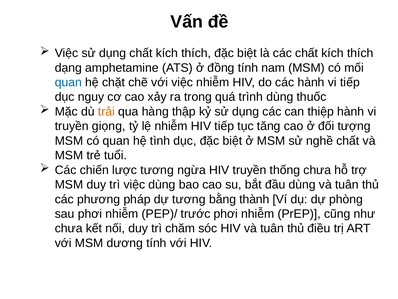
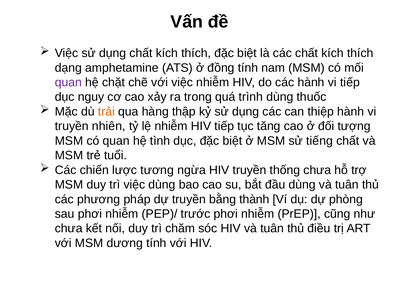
quan colour: blue -> purple (68, 82)
giọng: giọng -> nhiên (109, 126)
nghề: nghề -> tiếng (320, 141)
dự tương: tương -> truyền (189, 199)
